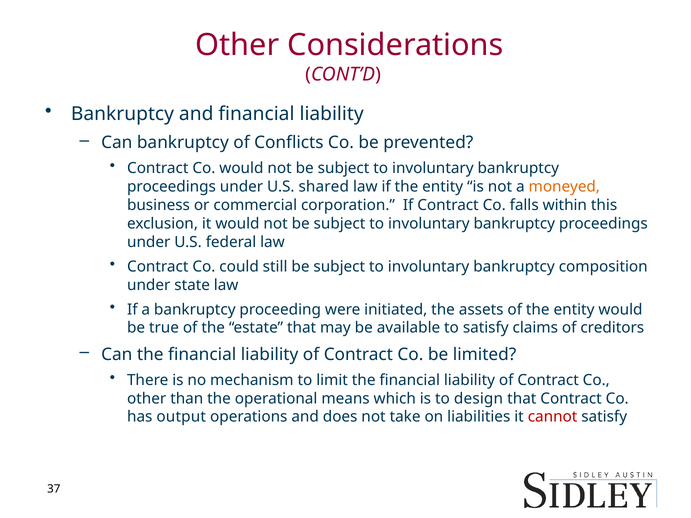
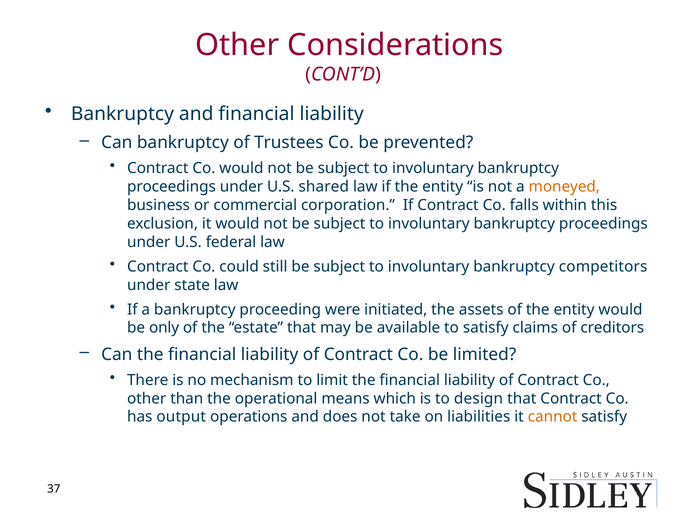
Conflicts: Conflicts -> Trustees (289, 143)
composition: composition -> competitors (603, 267)
true: true -> only (164, 328)
cannot colour: red -> orange (553, 417)
